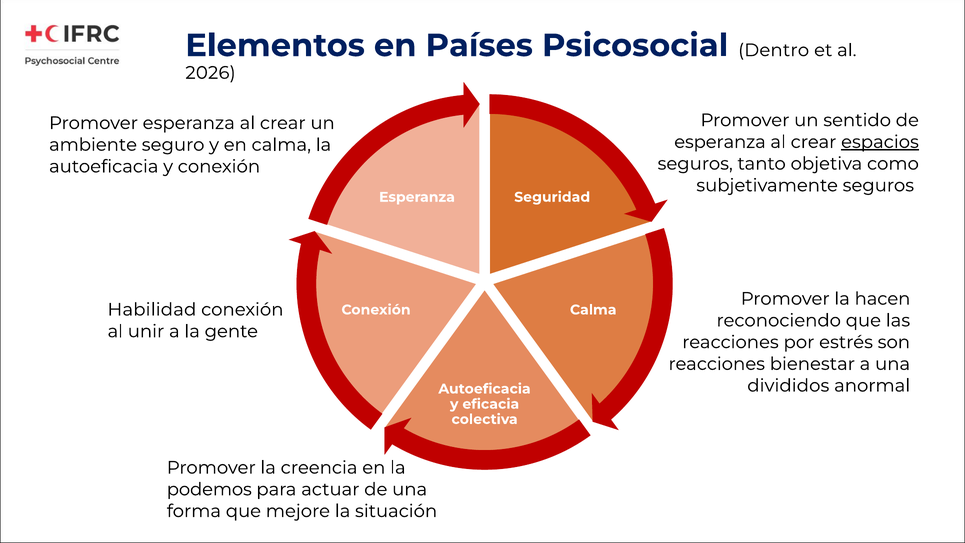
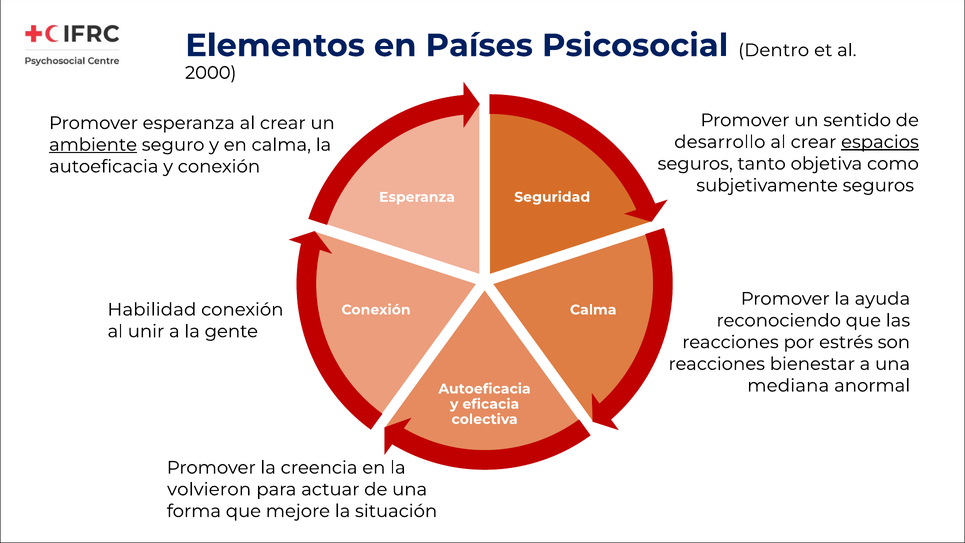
2026: 2026 -> 2000 (211, 73)
esperanza: esperanza -> desarrollo (720, 142)
ambiente underline: none -> present (93, 145)
hacen: hacen -> ayuda (882, 299)
divididos: divididos -> mediana (788, 386)
podemos: podemos -> volvieron (209, 489)
